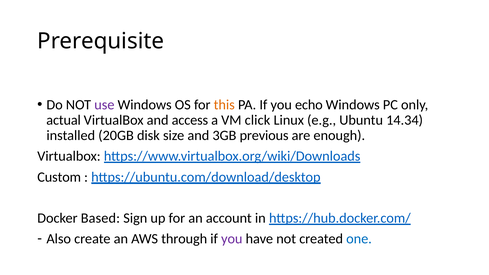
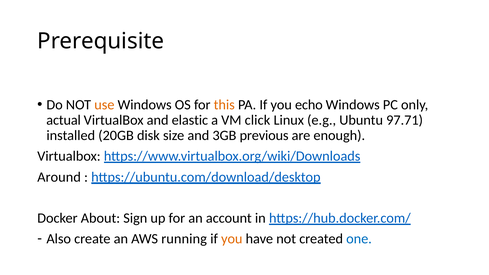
use colour: purple -> orange (104, 105)
access: access -> elastic (190, 120)
14.34: 14.34 -> 97.71 (405, 120)
Custom: Custom -> Around (59, 177)
Based: Based -> About (100, 218)
through: through -> running (184, 239)
you colour: purple -> orange (232, 239)
